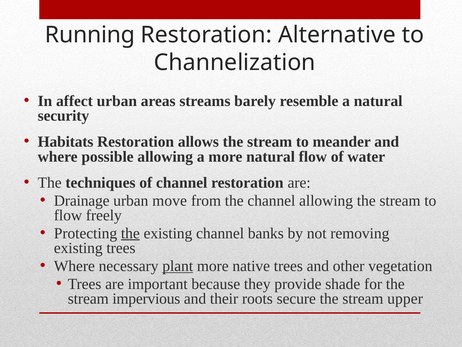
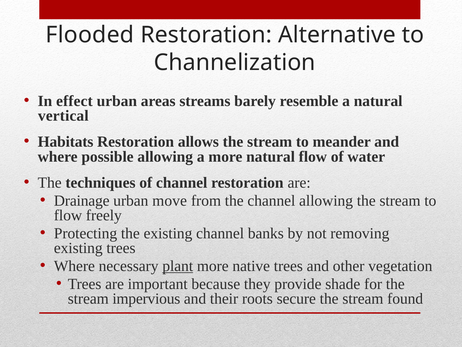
Running: Running -> Flooded (90, 35)
affect: affect -> effect (74, 101)
security: security -> vertical (63, 116)
the underline: present -> none (130, 233)
upper: upper -> found (405, 298)
